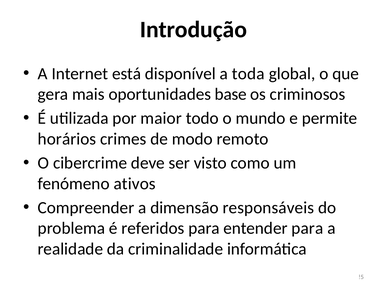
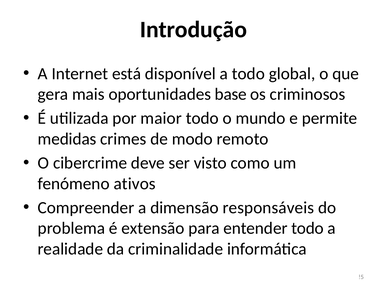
a toda: toda -> todo (248, 74)
horários: horários -> medidas (67, 139)
referidos: referidos -> extensão (153, 229)
entender para: para -> todo (308, 229)
